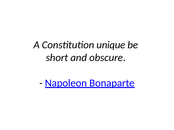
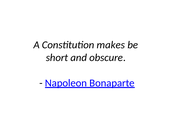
unique: unique -> makes (111, 45)
